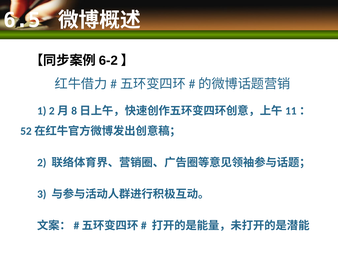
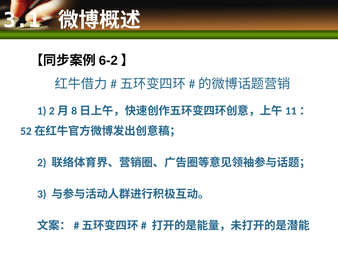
6.5: 6.5 -> 3.1 (22, 20)
